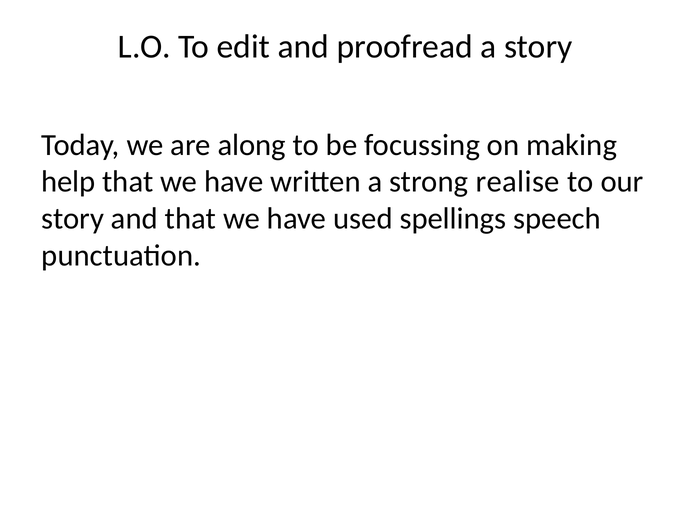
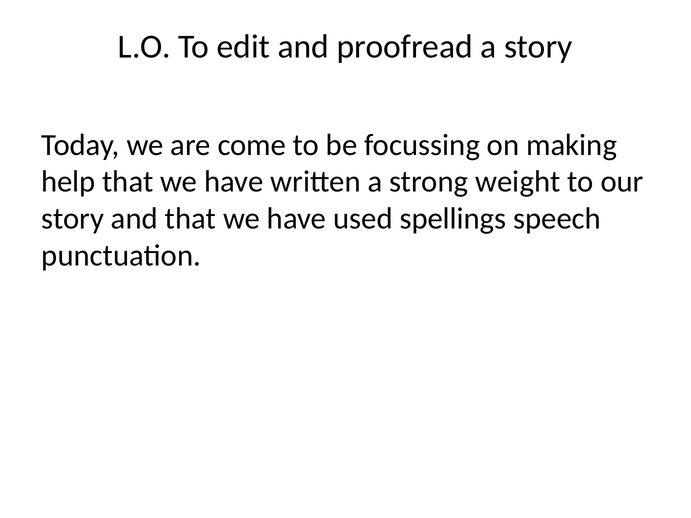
along: along -> come (252, 145)
realise: realise -> weight (518, 182)
